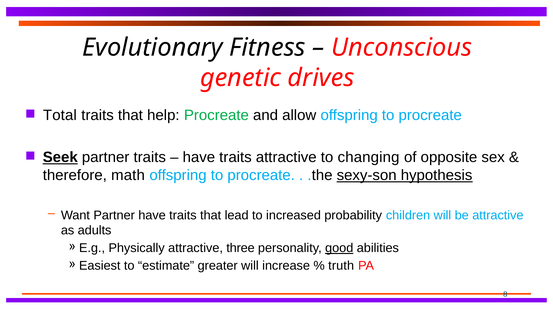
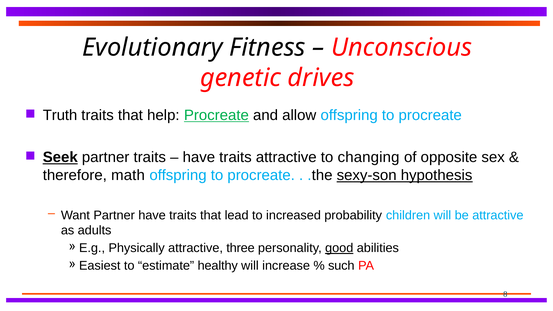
Total: Total -> Truth (60, 115)
Procreate underline: none -> present (216, 115)
greater: greater -> healthy (218, 266)
truth: truth -> such (341, 266)
